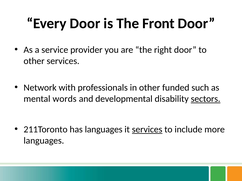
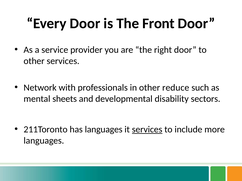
funded: funded -> reduce (176, 88)
words: words -> sheets (65, 99)
sectors underline: present -> none (206, 99)
